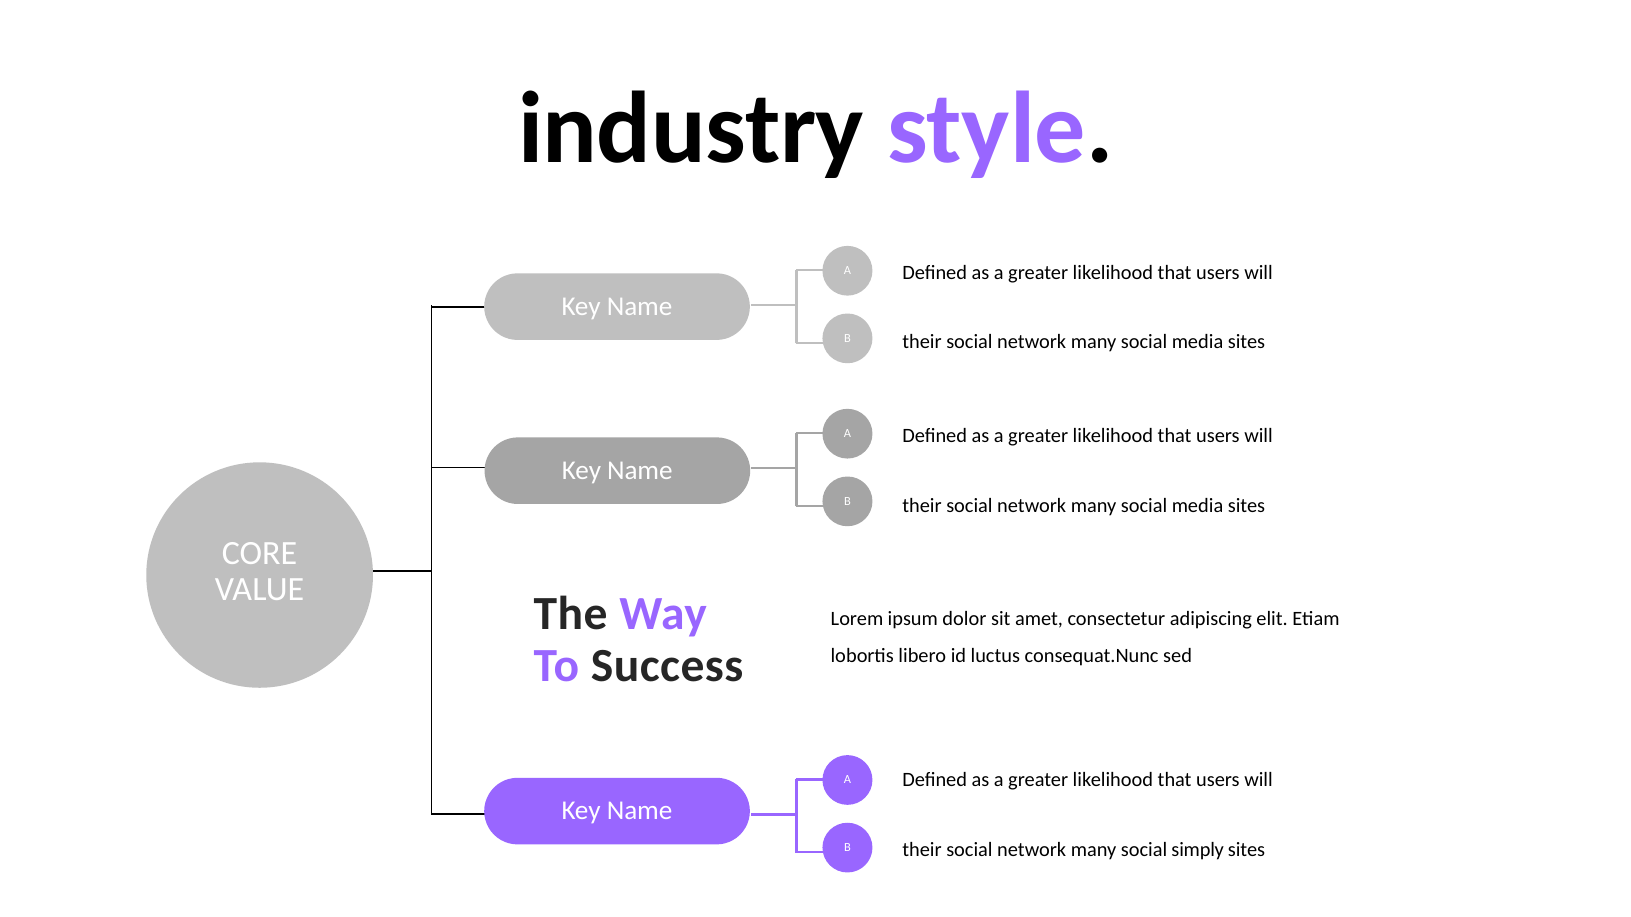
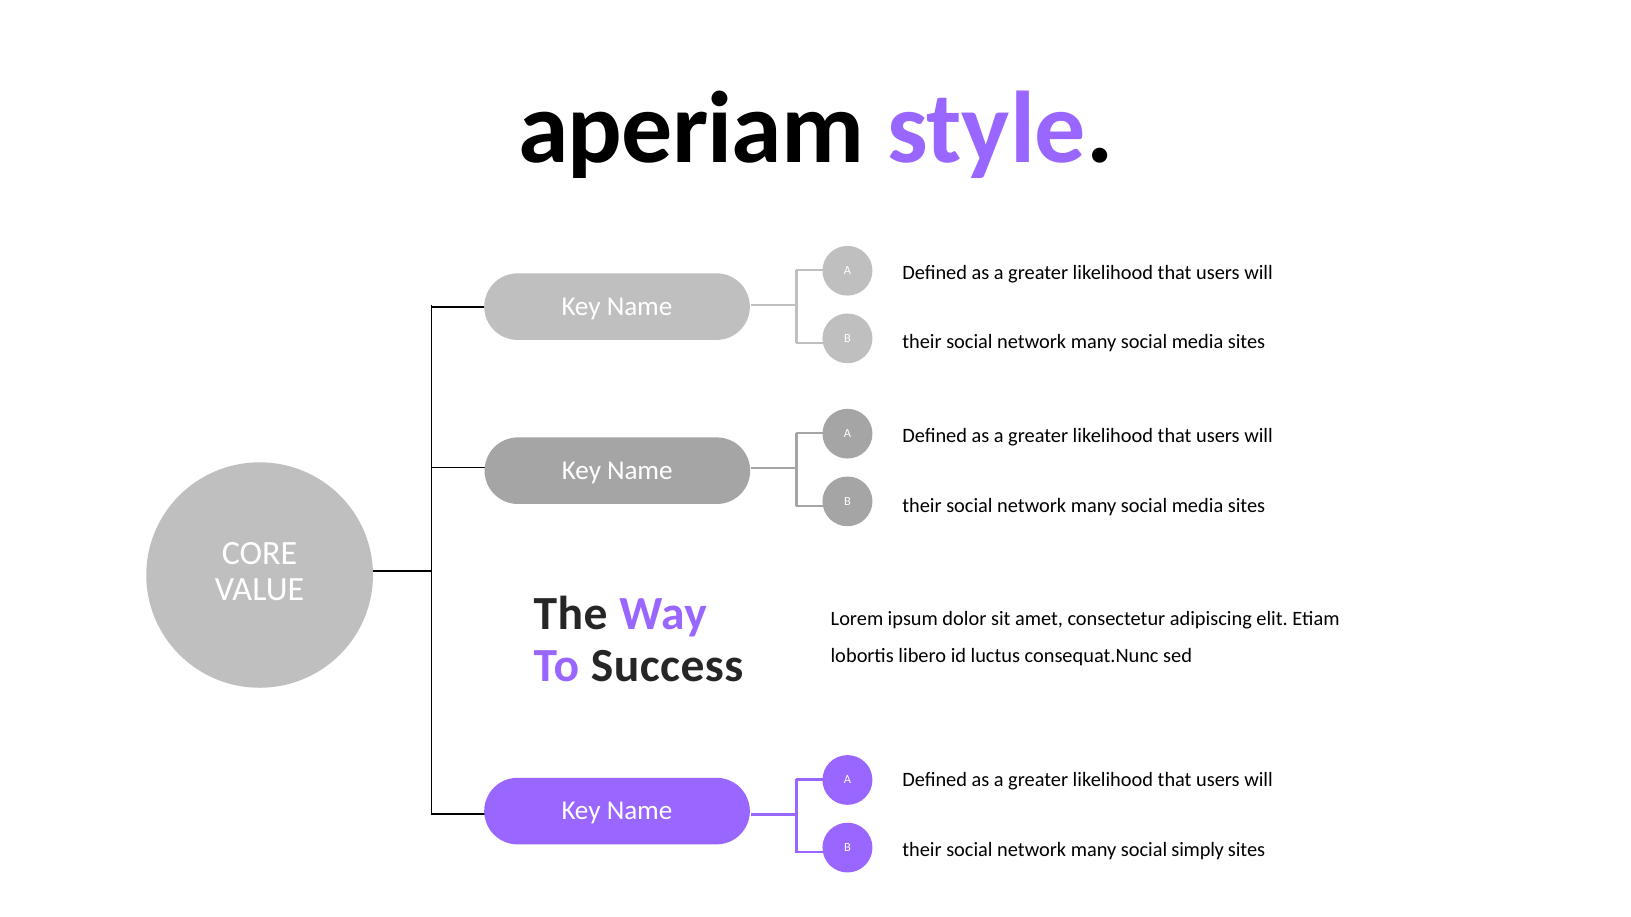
industry: industry -> aperiam (691, 129)
